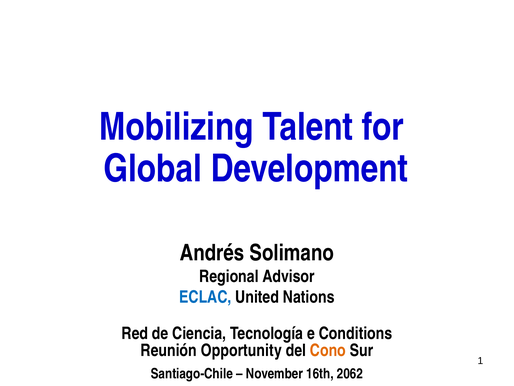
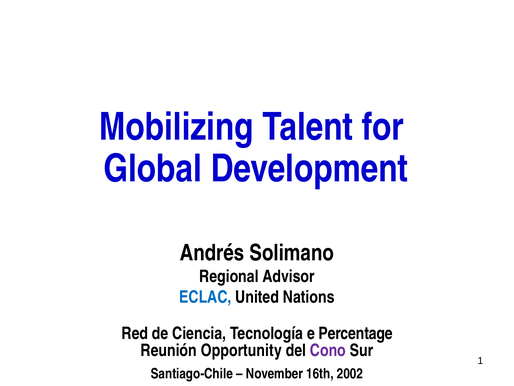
Conditions: Conditions -> Percentage (356, 333)
Cono colour: orange -> purple (328, 350)
2062: 2062 -> 2002 (350, 373)
